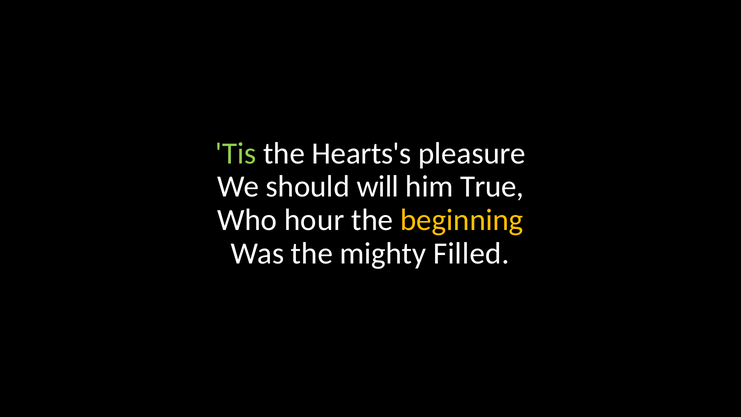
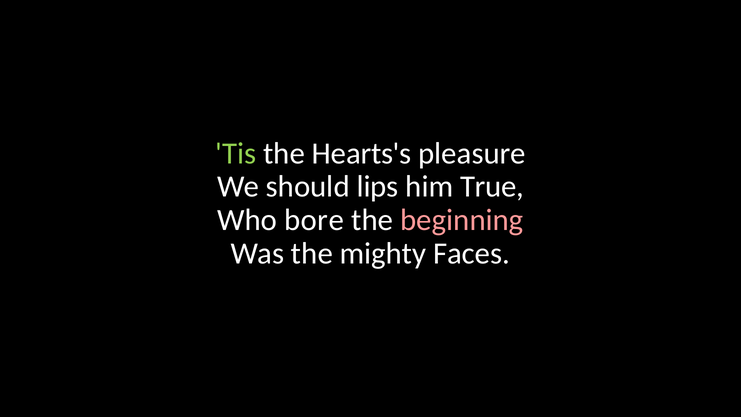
will: will -> lips (378, 187)
hour: hour -> bore (314, 220)
beginning colour: yellow -> pink (462, 220)
Filled: Filled -> Faces (472, 253)
